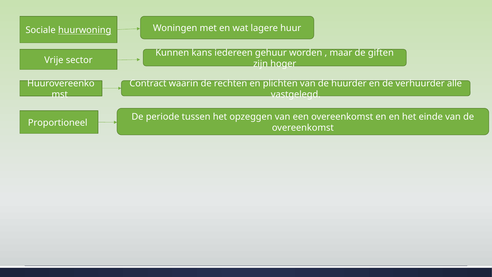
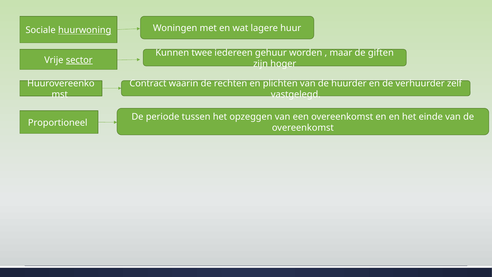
kans: kans -> twee (202, 53)
sector underline: none -> present (79, 60)
alle: alle -> zelf (454, 83)
